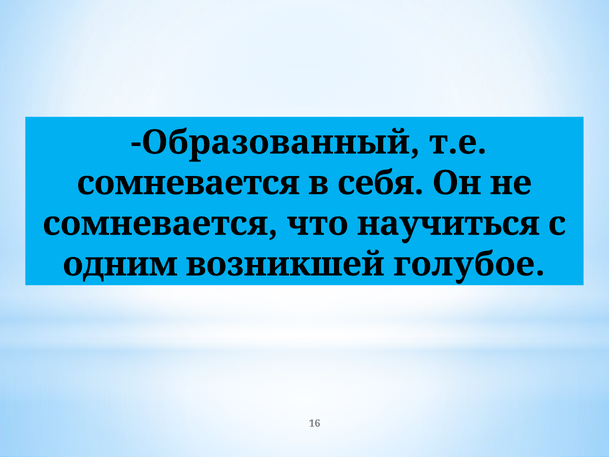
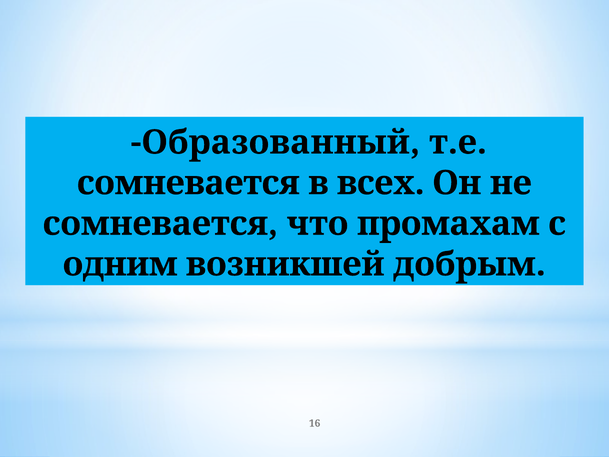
себя: себя -> всех (381, 183)
научиться: научиться -> промахам (448, 224)
голубое: голубое -> добрым (469, 264)
